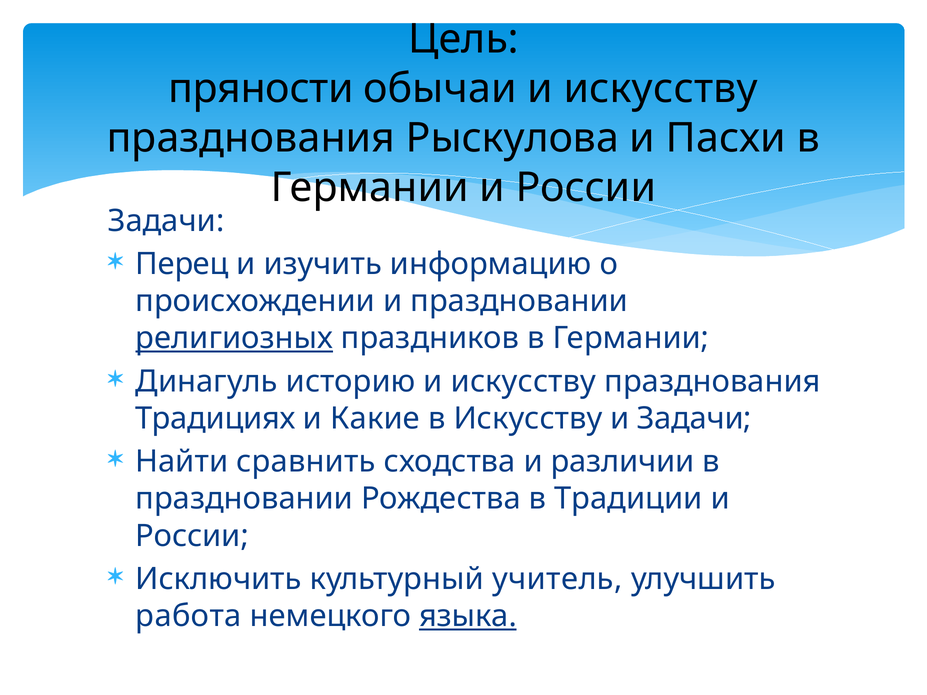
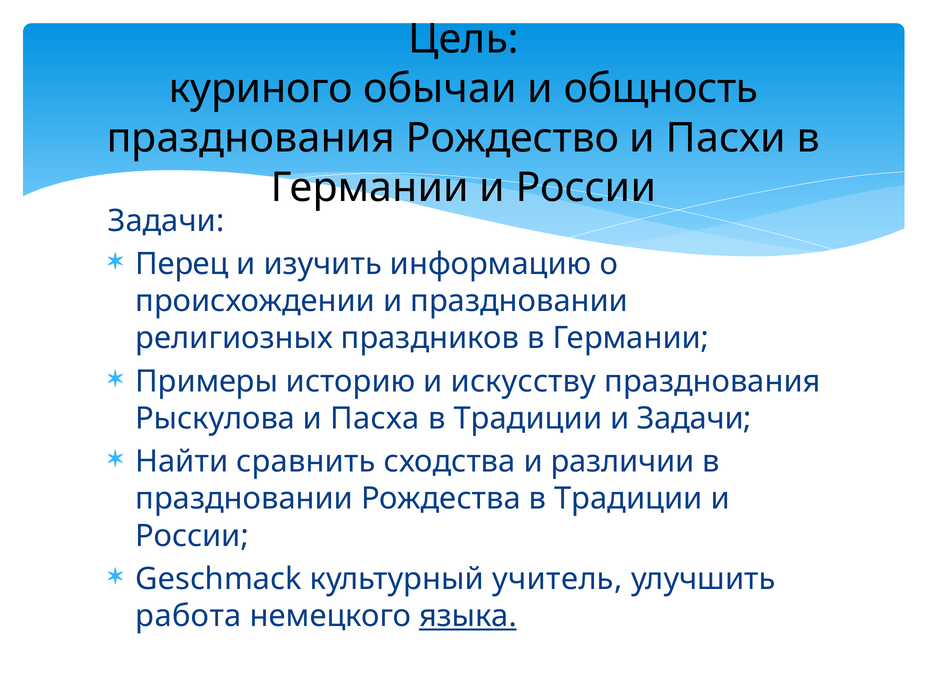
пряности: пряности -> куриного (261, 89)
обычаи и искусству: искусству -> общность (661, 89)
Рыскулова: Рыскулова -> Рождество (513, 138)
религиозных underline: present -> none (234, 338)
Динагуль: Динагуль -> Примеры (207, 382)
Традициях: Традициях -> Рыскулова (215, 419)
Какие: Какие -> Пасха (375, 419)
Искусству: Искусству -> Традиции (528, 419)
Исключить: Исключить -> Geschmack (219, 579)
